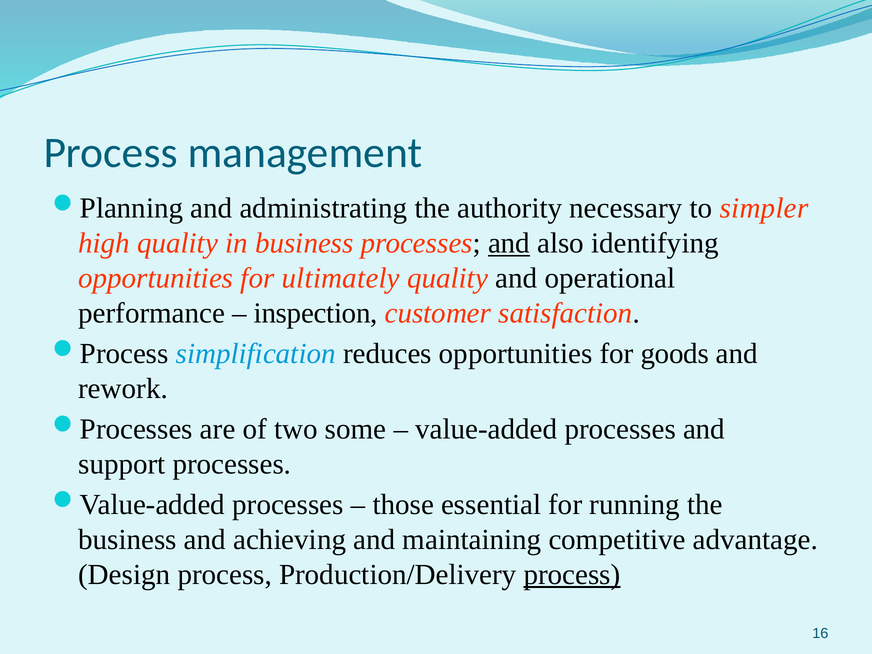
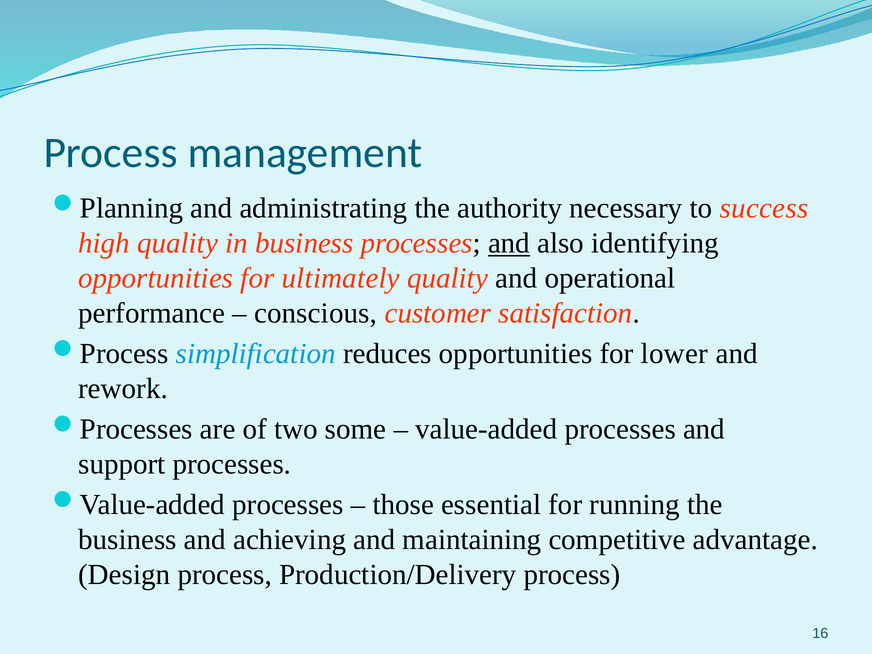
simpler: simpler -> success (764, 208)
inspection: inspection -> conscious (316, 313)
goods: goods -> lower (674, 354)
process underline: present -> none (572, 575)
